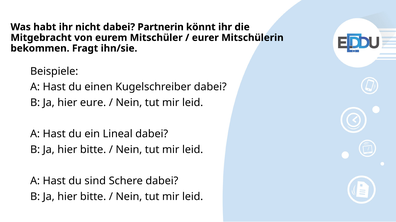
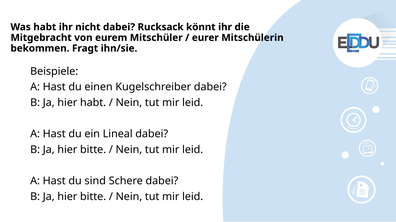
Partnerin: Partnerin -> Rucksack (161, 27)
hier eure: eure -> habt (93, 103)
